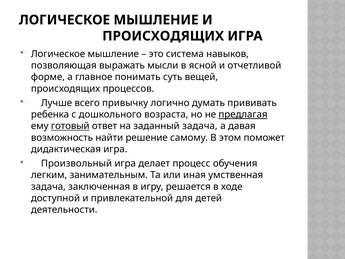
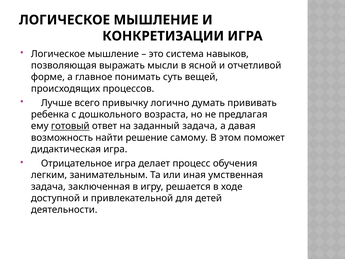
ПРОИСХОДЯЩИХ: ПРОИСХОДЯЩИХ -> КОНКРЕТИЗАЦИИ (163, 36)
предлагая underline: present -> none (243, 114)
Произвольный: Произвольный -> Отрицательное (77, 163)
